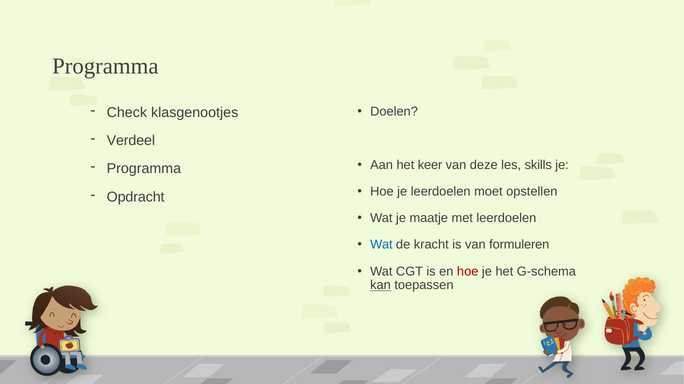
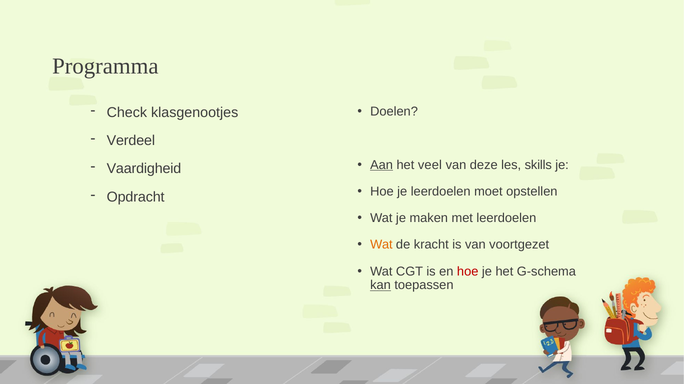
Aan underline: none -> present (382, 165)
keer: keer -> veel (430, 165)
Programma: Programma -> Vaardigheid (144, 169)
maatje: maatje -> maken (429, 219)
Wat colour: blue -> orange (381, 245)
formuleren: formuleren -> voortgezet (519, 245)
